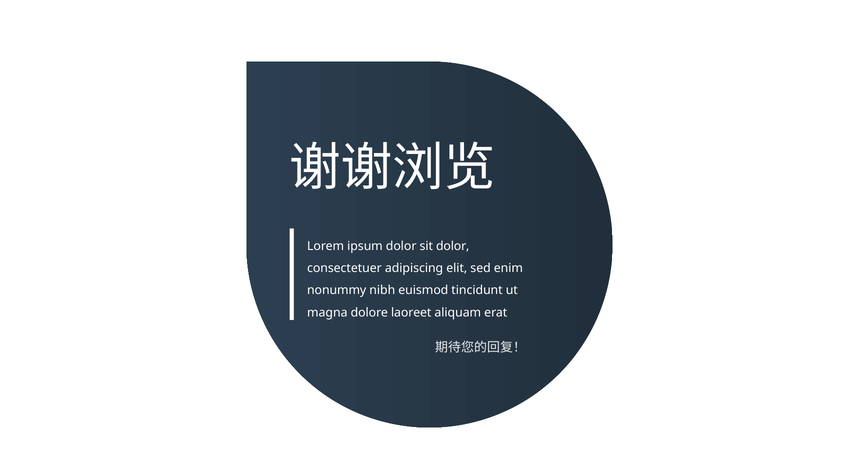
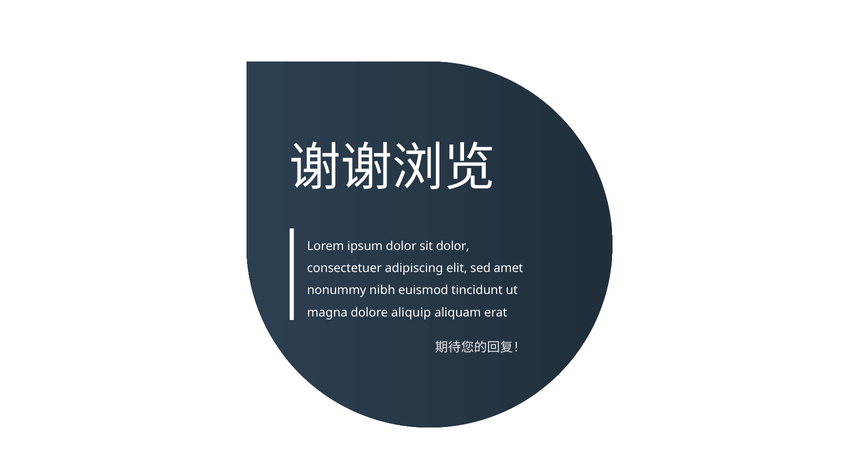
enim: enim -> amet (508, 268)
laoreet: laoreet -> aliquip (411, 313)
